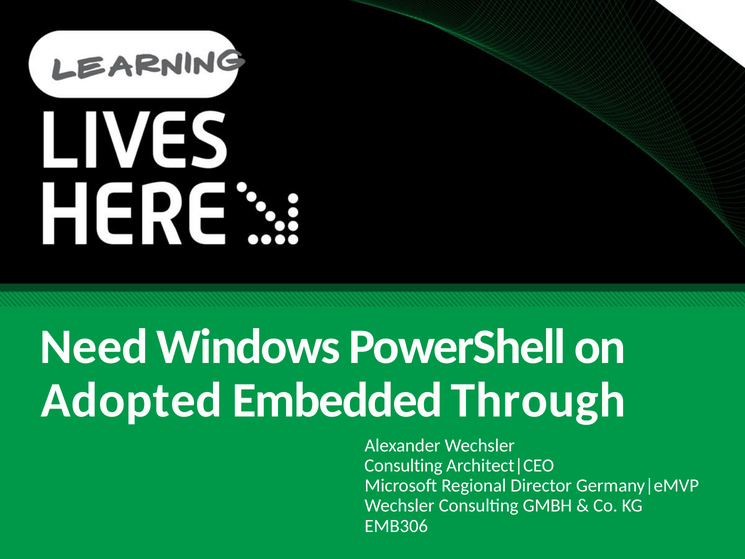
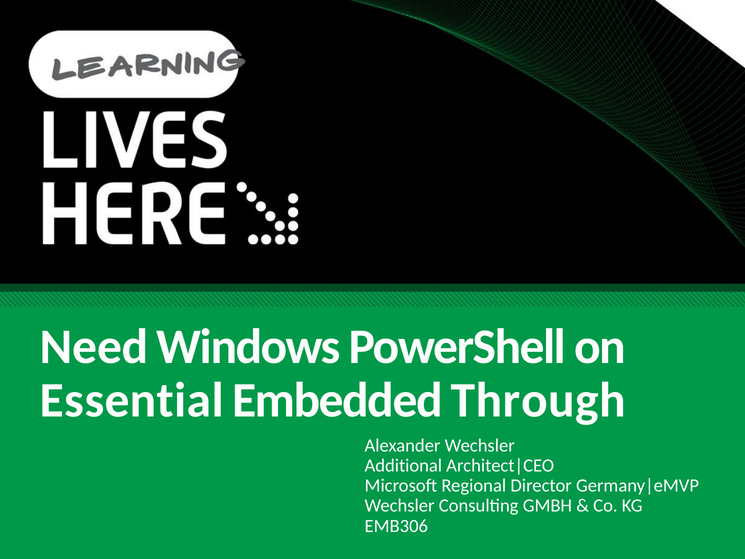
Adopted: Adopted -> Essential (132, 400)
Consulting: Consulting -> Additional (403, 465)
